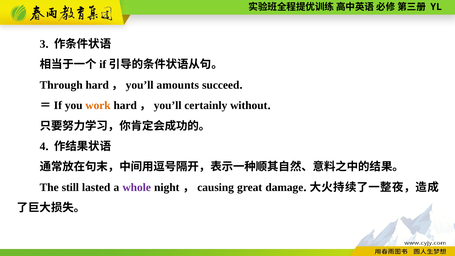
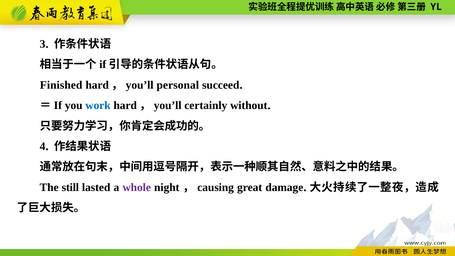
Through: Through -> Finished (61, 85)
amounts: amounts -> personal (178, 85)
work colour: orange -> blue (98, 105)
